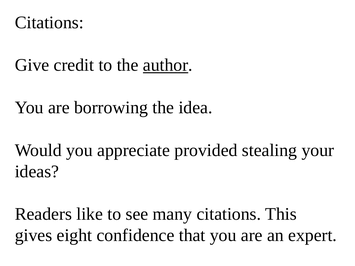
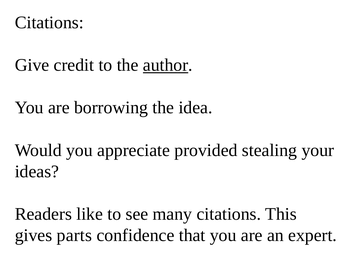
eight: eight -> parts (74, 236)
